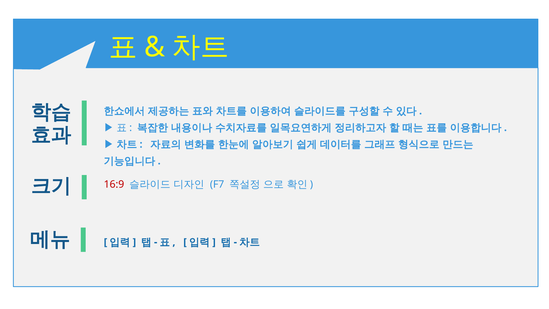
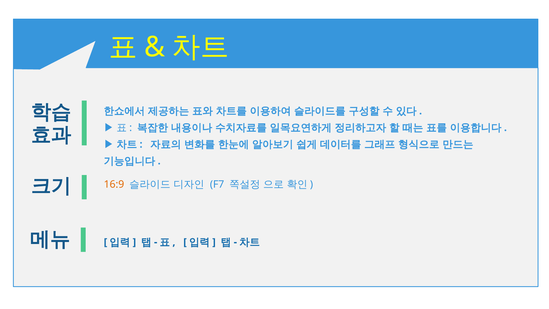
16:9 colour: red -> orange (114, 184)
